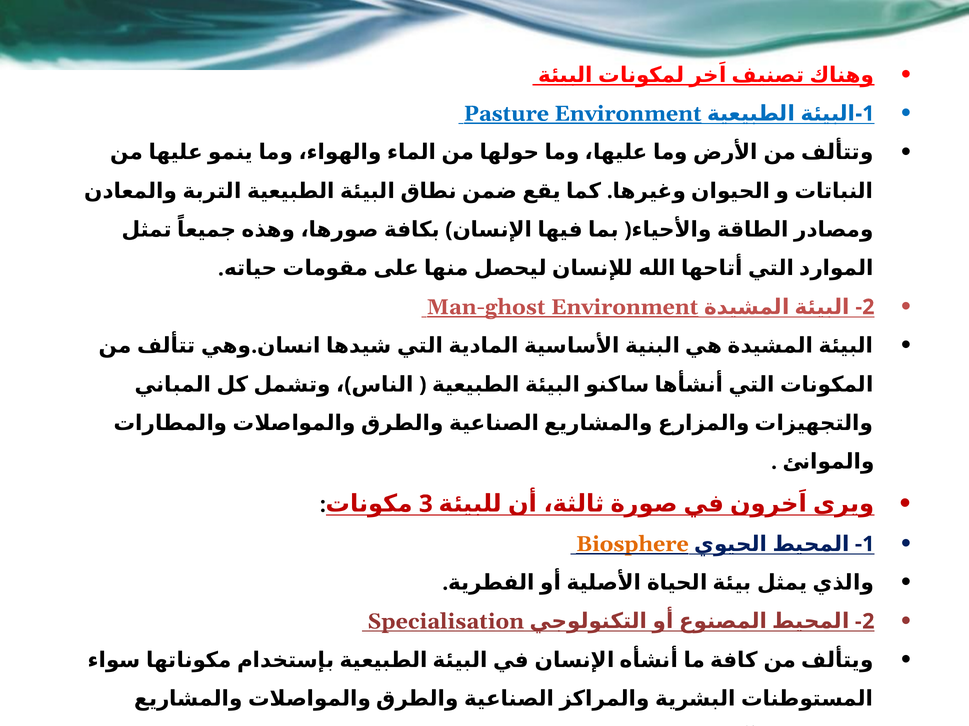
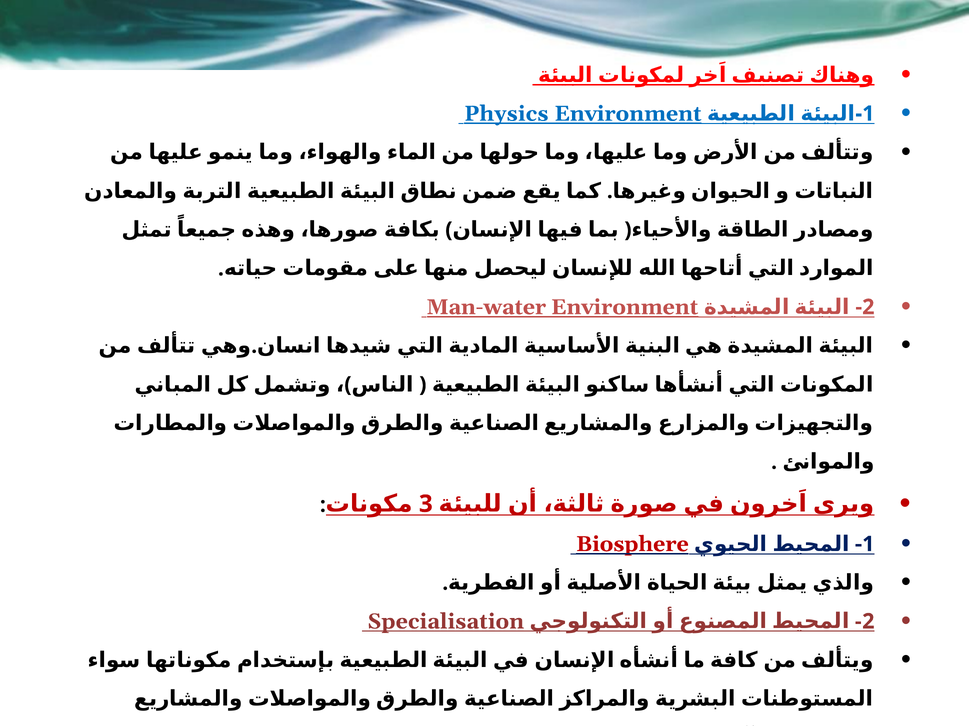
Pasture: Pasture -> Physics (506, 114)
Man-ghost: Man-ghost -> Man-water (486, 307)
Biosphere colour: orange -> red (632, 545)
